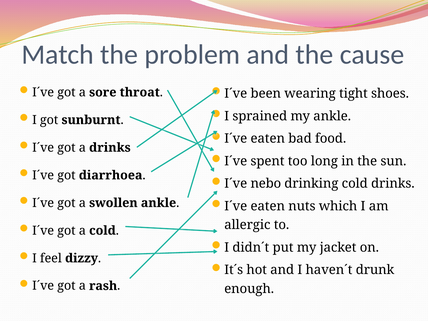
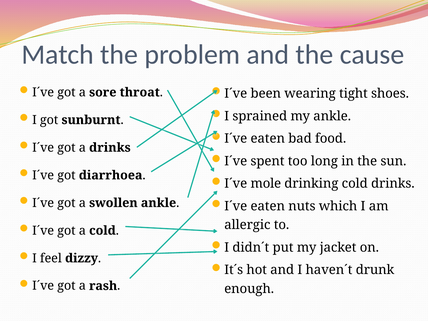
nebo: nebo -> mole (266, 184)
